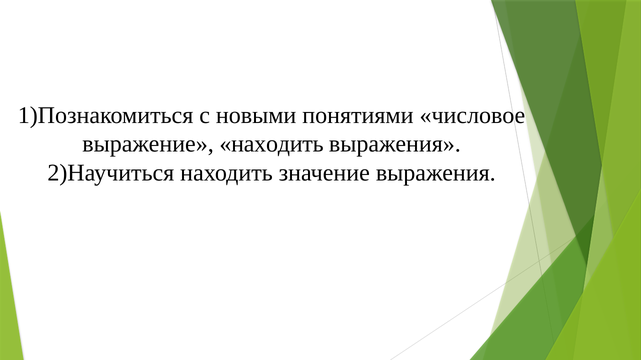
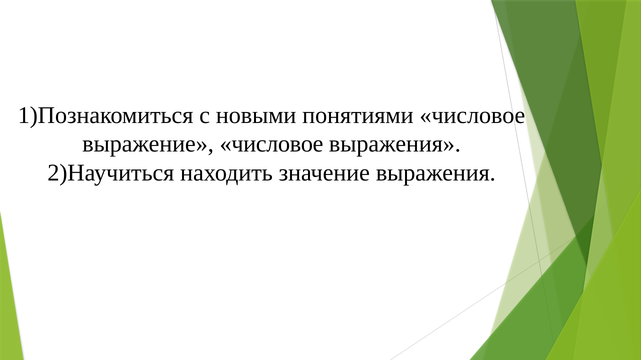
выражение находить: находить -> числовое (272, 144)
